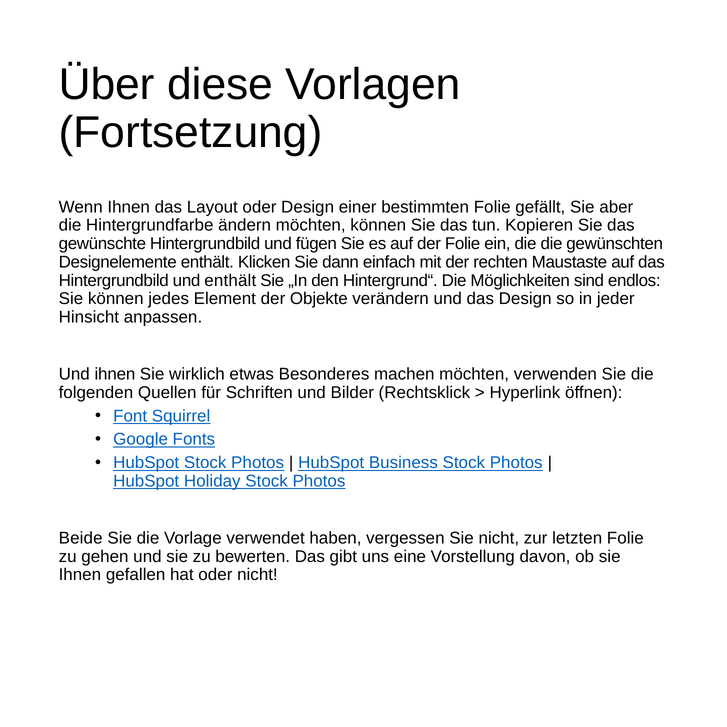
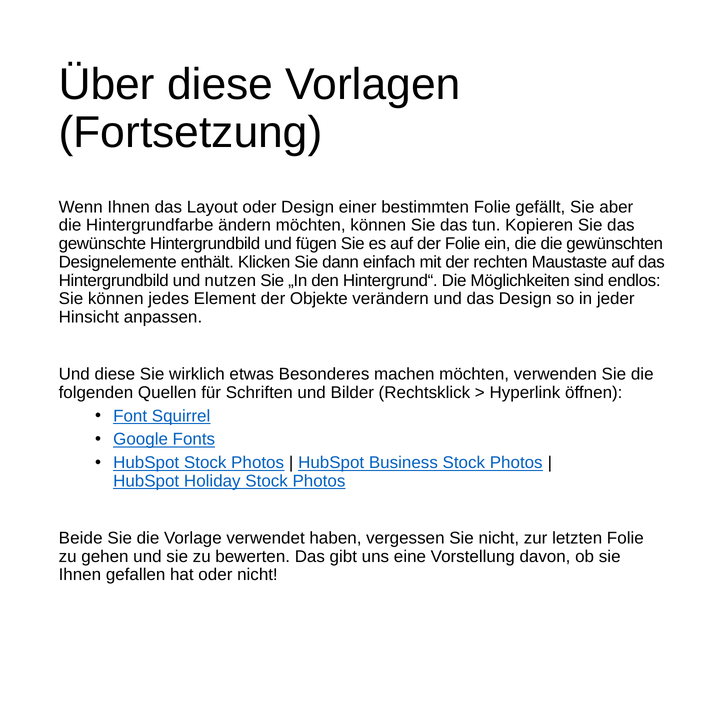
und enthält: enthält -> nutzen (230, 281)
Und ihnen: ihnen -> diese (115, 374)
